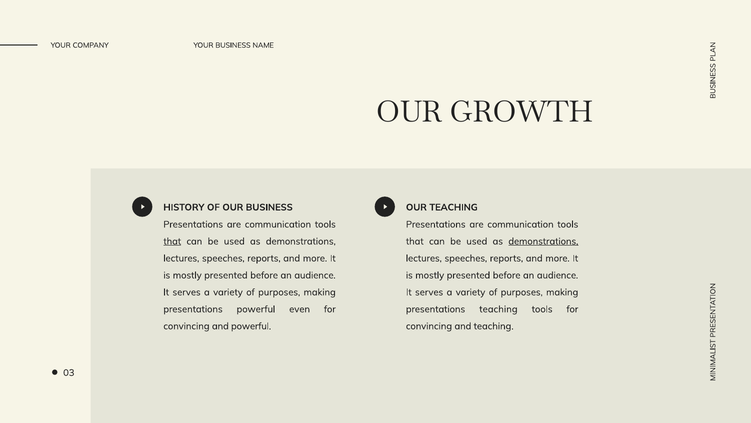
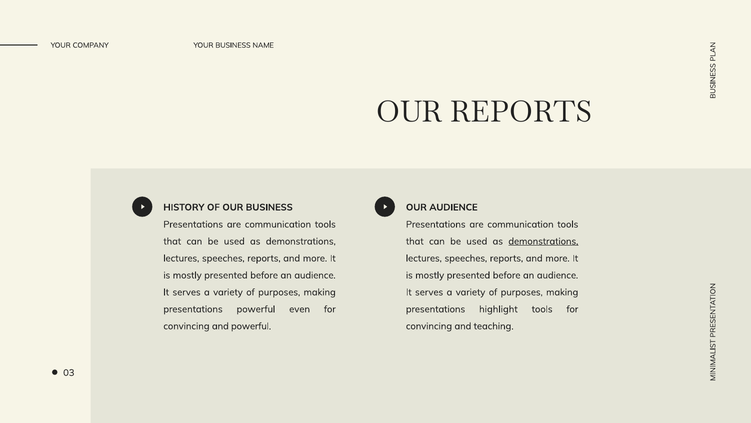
OUR GROWTH: GROWTH -> REPORTS (521, 112)
OUR TEACHING: TEACHING -> AUDIENCE (453, 207)
that underline: present -> none (172, 241)
presentations teaching: teaching -> highlight (498, 309)
